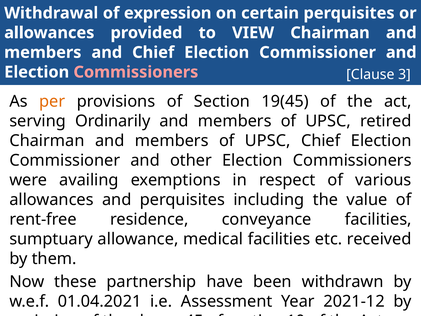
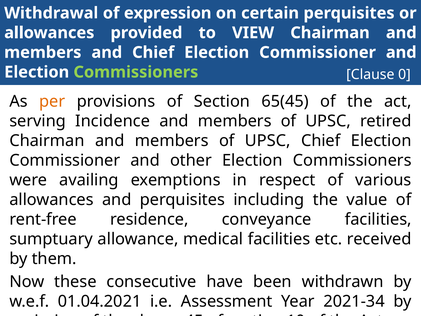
Commissioners colour: pink -> light green (136, 72)
3: 3 -> 0 (404, 75)
19(45: 19(45 -> 65(45 (285, 101)
Ordinarily: Ordinarily -> Incidence (113, 121)
partnership: partnership -> consecutive (152, 282)
2021-12: 2021-12 -> 2021-34 (354, 301)
